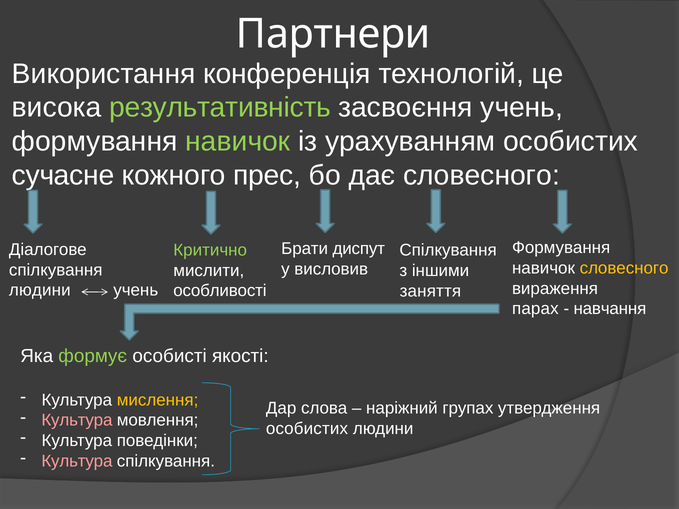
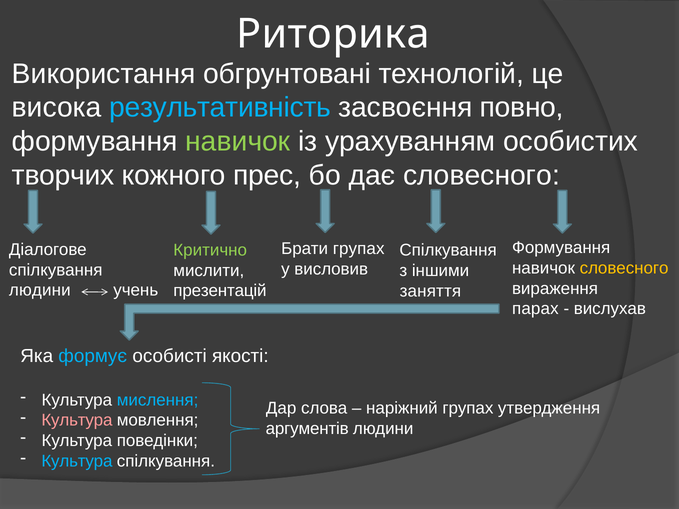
Партнери: Партнери -> Риторика (333, 34)
конференція: конференція -> обгрунтовані (287, 74)
результативність colour: light green -> light blue (220, 108)
засвоєння учень: учень -> повно (522, 108)
сучасне: сучасне -> творчих (63, 176)
Брати диспут: диспут -> групах (359, 249)
особливості: особливості -> презентацій (220, 291)
навчання: навчання -> вислухав (610, 309)
формує colour: light green -> light blue (93, 356)
мислення colour: yellow -> light blue (158, 400)
особистих: особистих -> аргументів (307, 429)
Культура colour: pink -> light blue (77, 461)
